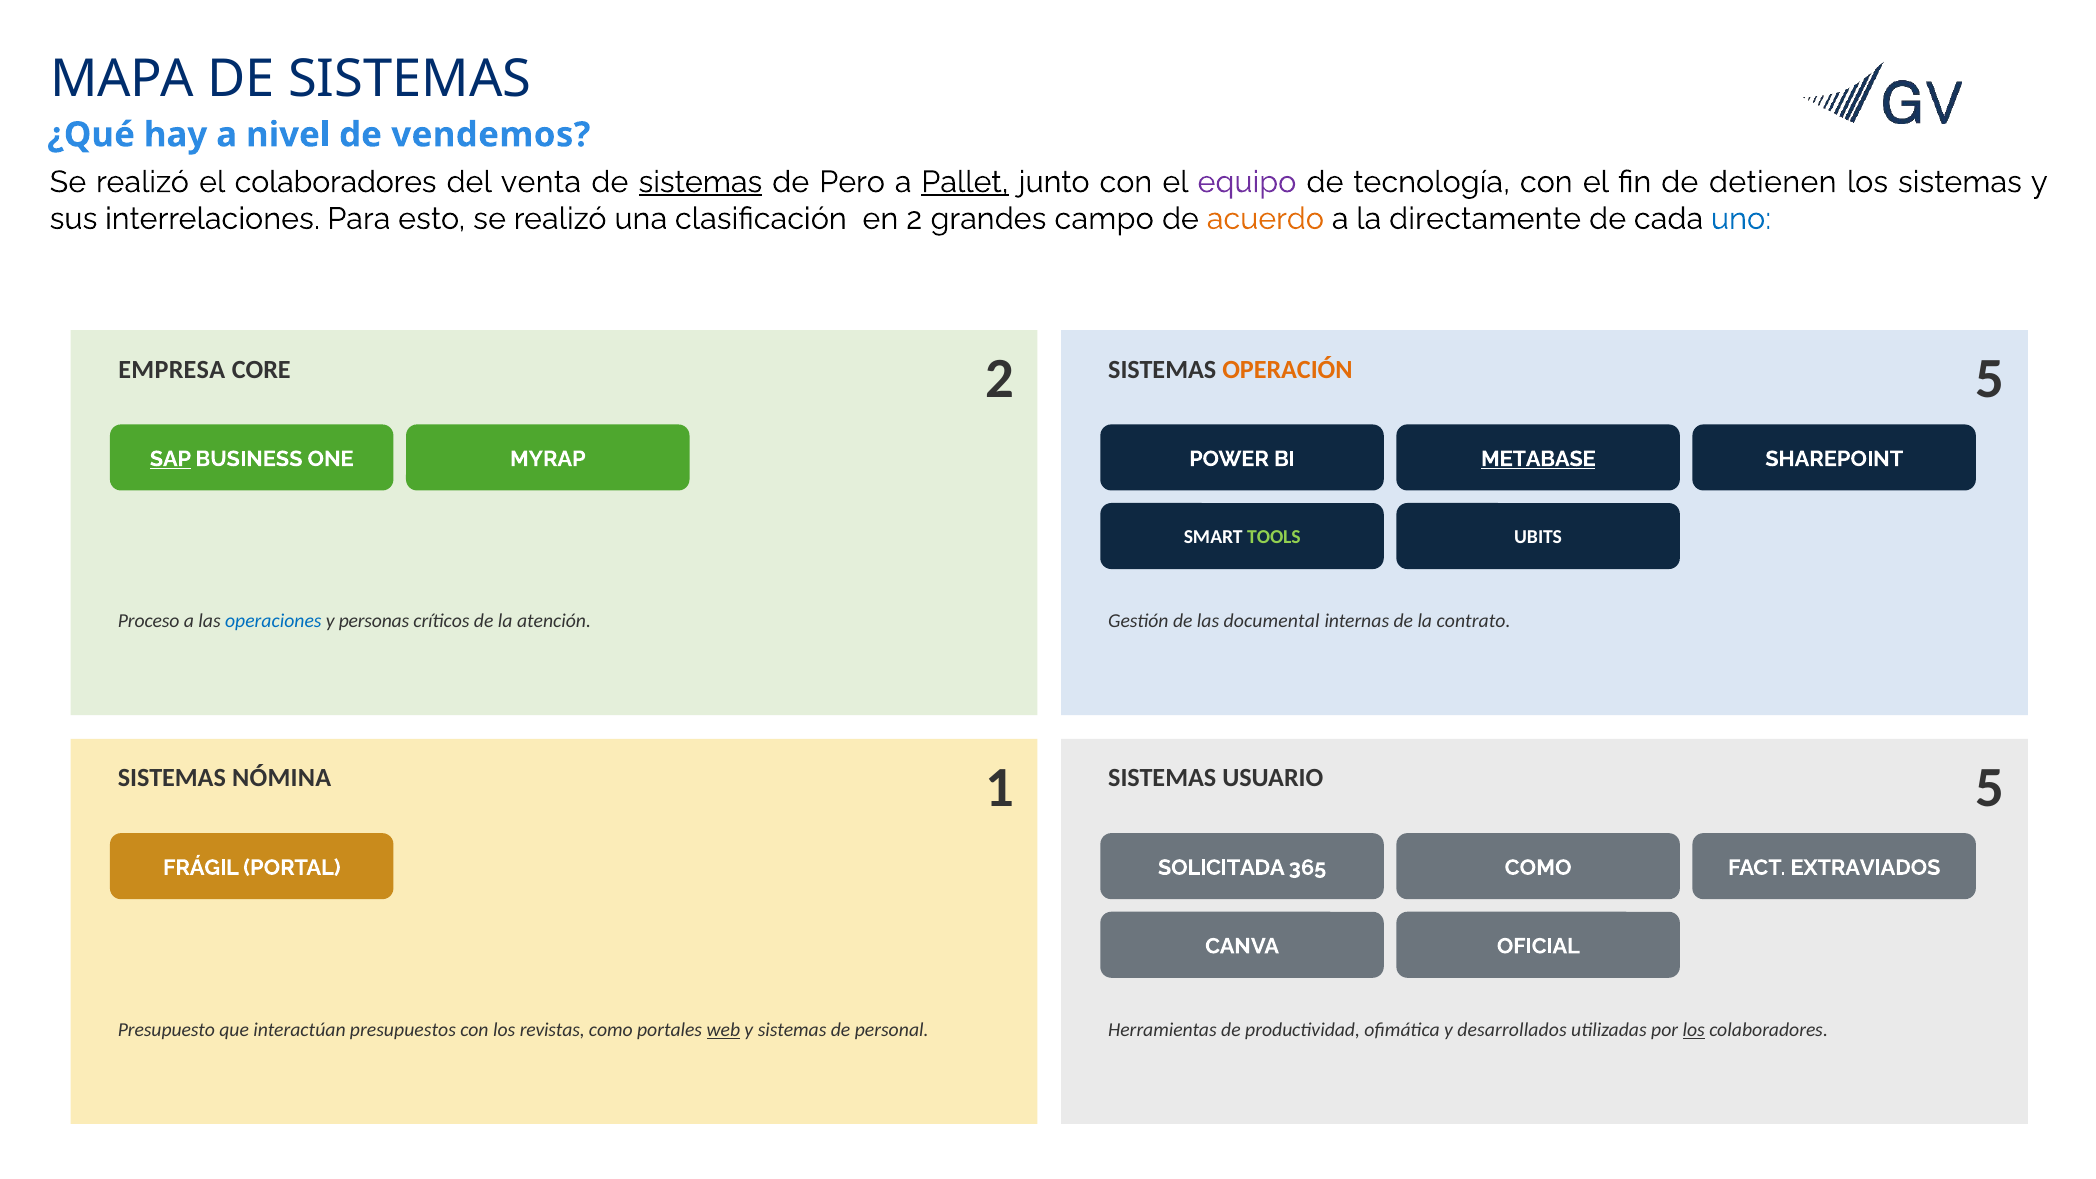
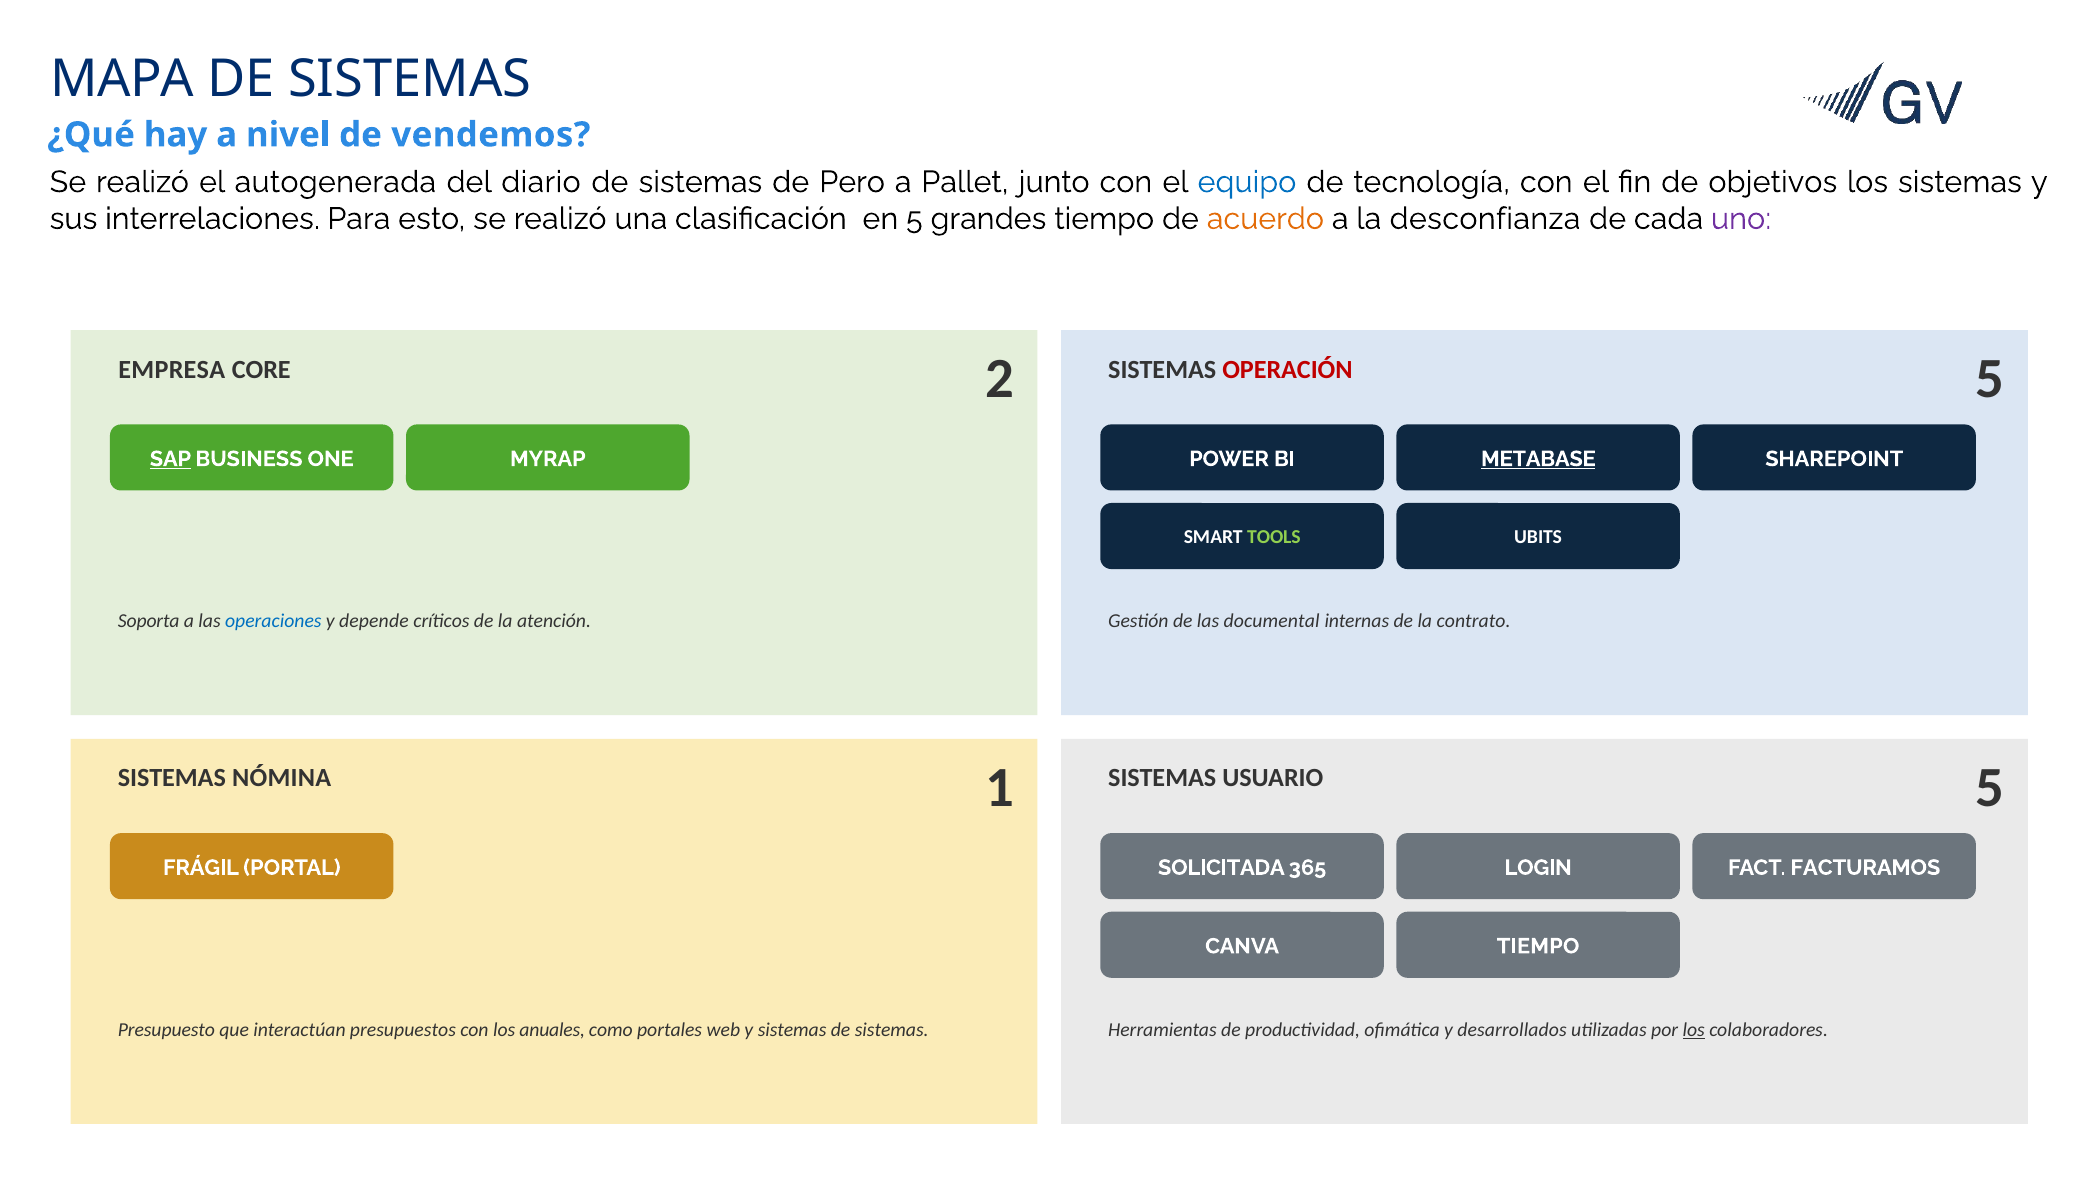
el colaboradores: colaboradores -> autogenerada (335, 182)
venta: venta -> diario (541, 182)
sistemas underline: present -> none (700, 182)
Pallet underline: present -> none (965, 182)
equipo colour: purple -> blue (1247, 182)
detienen: detienen -> objetivos (1773, 182)
en 2: 2 -> 5 (914, 219)
grandes campo: campo -> tiempo (1104, 219)
directamente: directamente -> desconfianza (1485, 219)
uno colour: blue -> purple (1741, 219)
OPERACIÓN colour: orange -> red (1287, 370)
Proceso: Proceso -> Soporta (149, 621)
personas: personas -> depende (374, 621)
365 COMO: COMO -> LOGIN (1538, 868)
EXTRAVIADOS: EXTRAVIADOS -> FACTURAMOS (1865, 868)
CANVA OFICIAL: OFICIAL -> TIEMPO (1538, 946)
revistas: revistas -> anuales (552, 1030)
web underline: present -> none (723, 1030)
sistemas de personal: personal -> sistemas (892, 1030)
